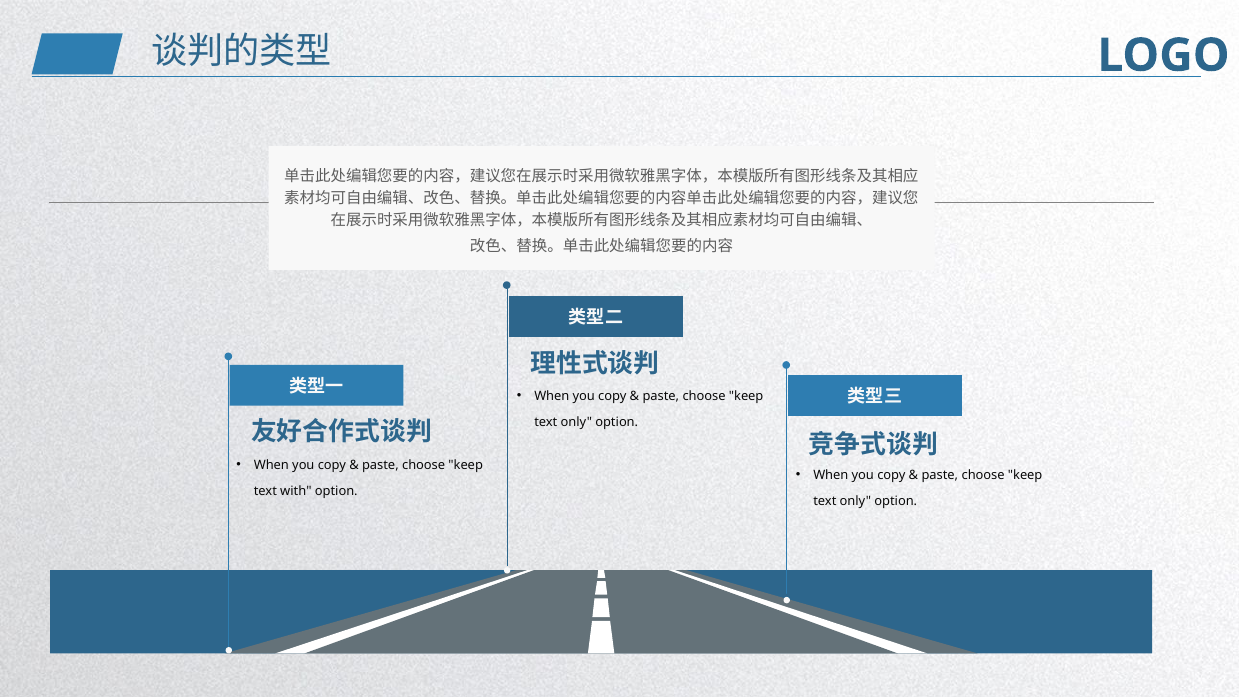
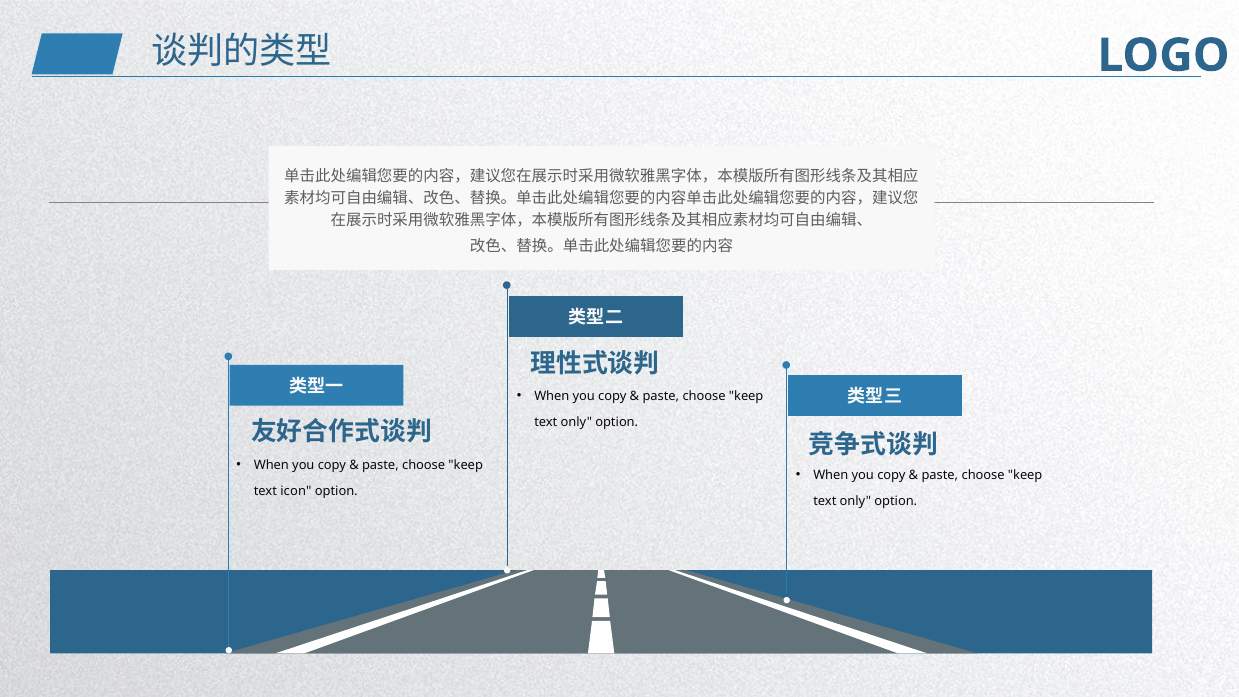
with: with -> icon (296, 491)
